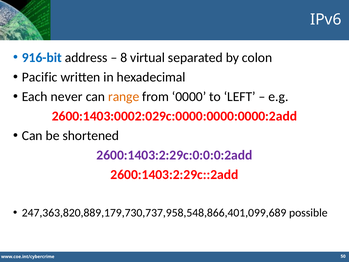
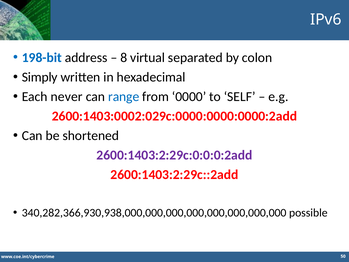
916-bit: 916-bit -> 198-bit (42, 57)
Pacific: Pacific -> Simply (40, 77)
range colour: orange -> blue (124, 96)
LEFT: LEFT -> SELF (240, 96)
247,363,820,889,179,730,737,958,548,866,401,099,689: 247,363,820,889,179,730,737,958,548,866,401,099,689 -> 340,282,366,930,938,000,000,000,000,000,000,000,000 (154, 213)
